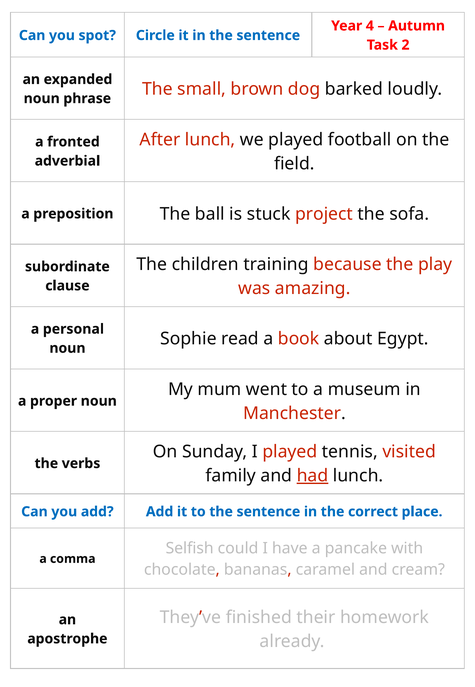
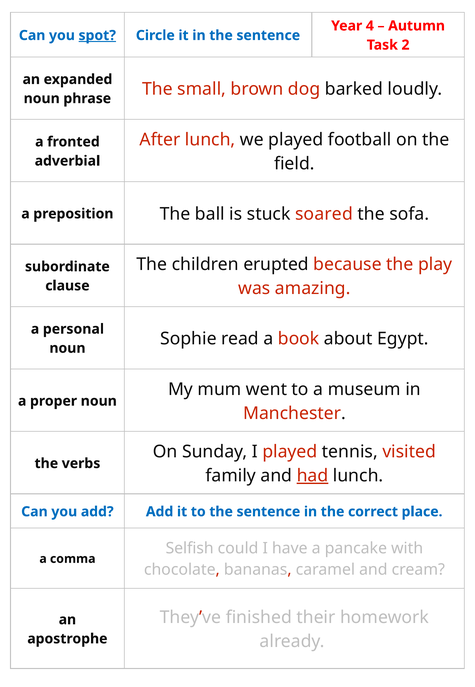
spot underline: none -> present (97, 35)
project: project -> soared (324, 214)
training: training -> erupted (276, 264)
